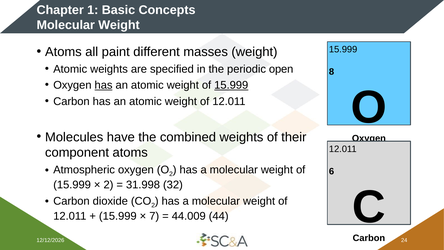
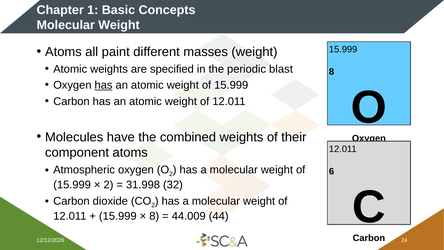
open: open -> blast (281, 69)
15.999 underline: present -> none (231, 85)
7: 7 -> 8 (154, 216)
